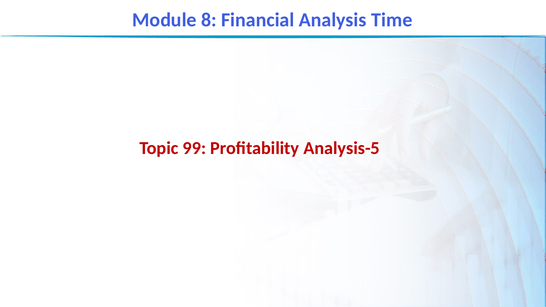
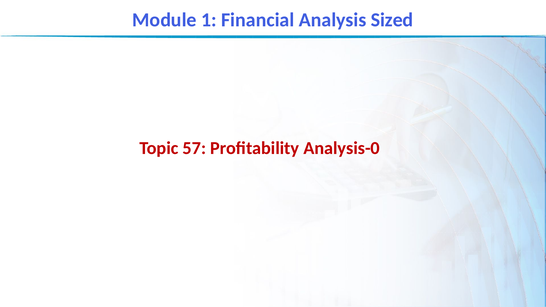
8: 8 -> 1 (209, 20)
Time: Time -> Sized (392, 20)
99: 99 -> 57 (194, 148)
Analysis-5: Analysis-5 -> Analysis-0 (342, 148)
